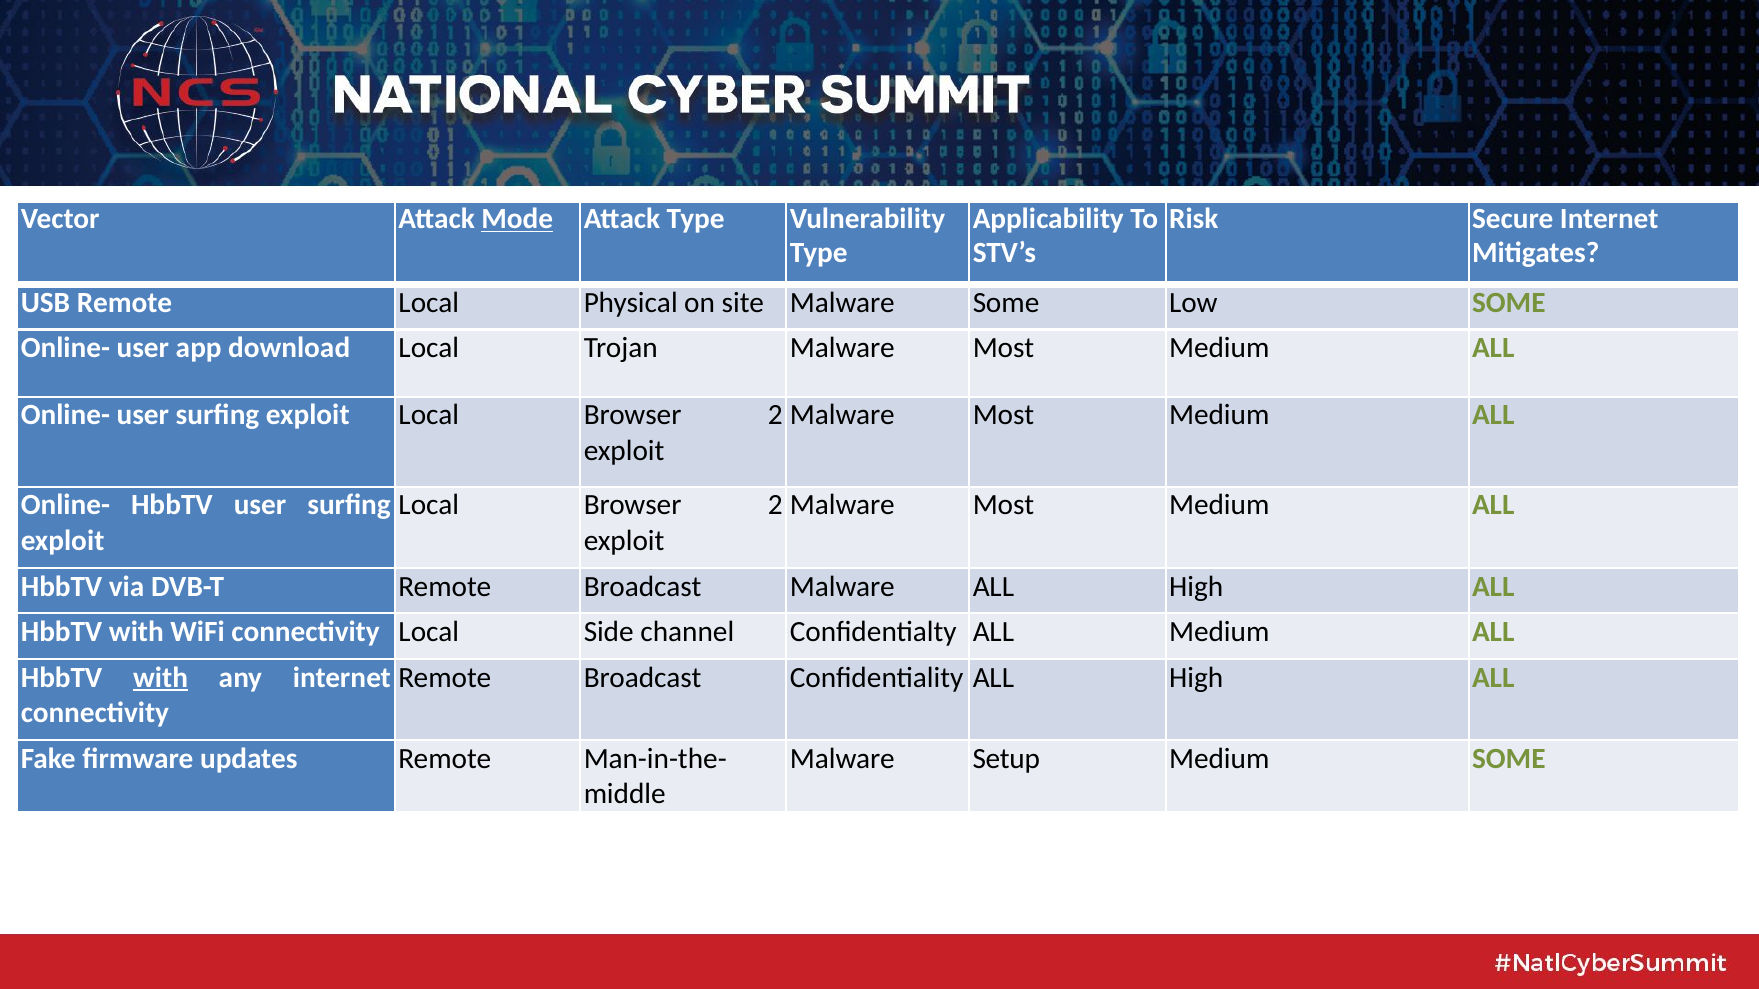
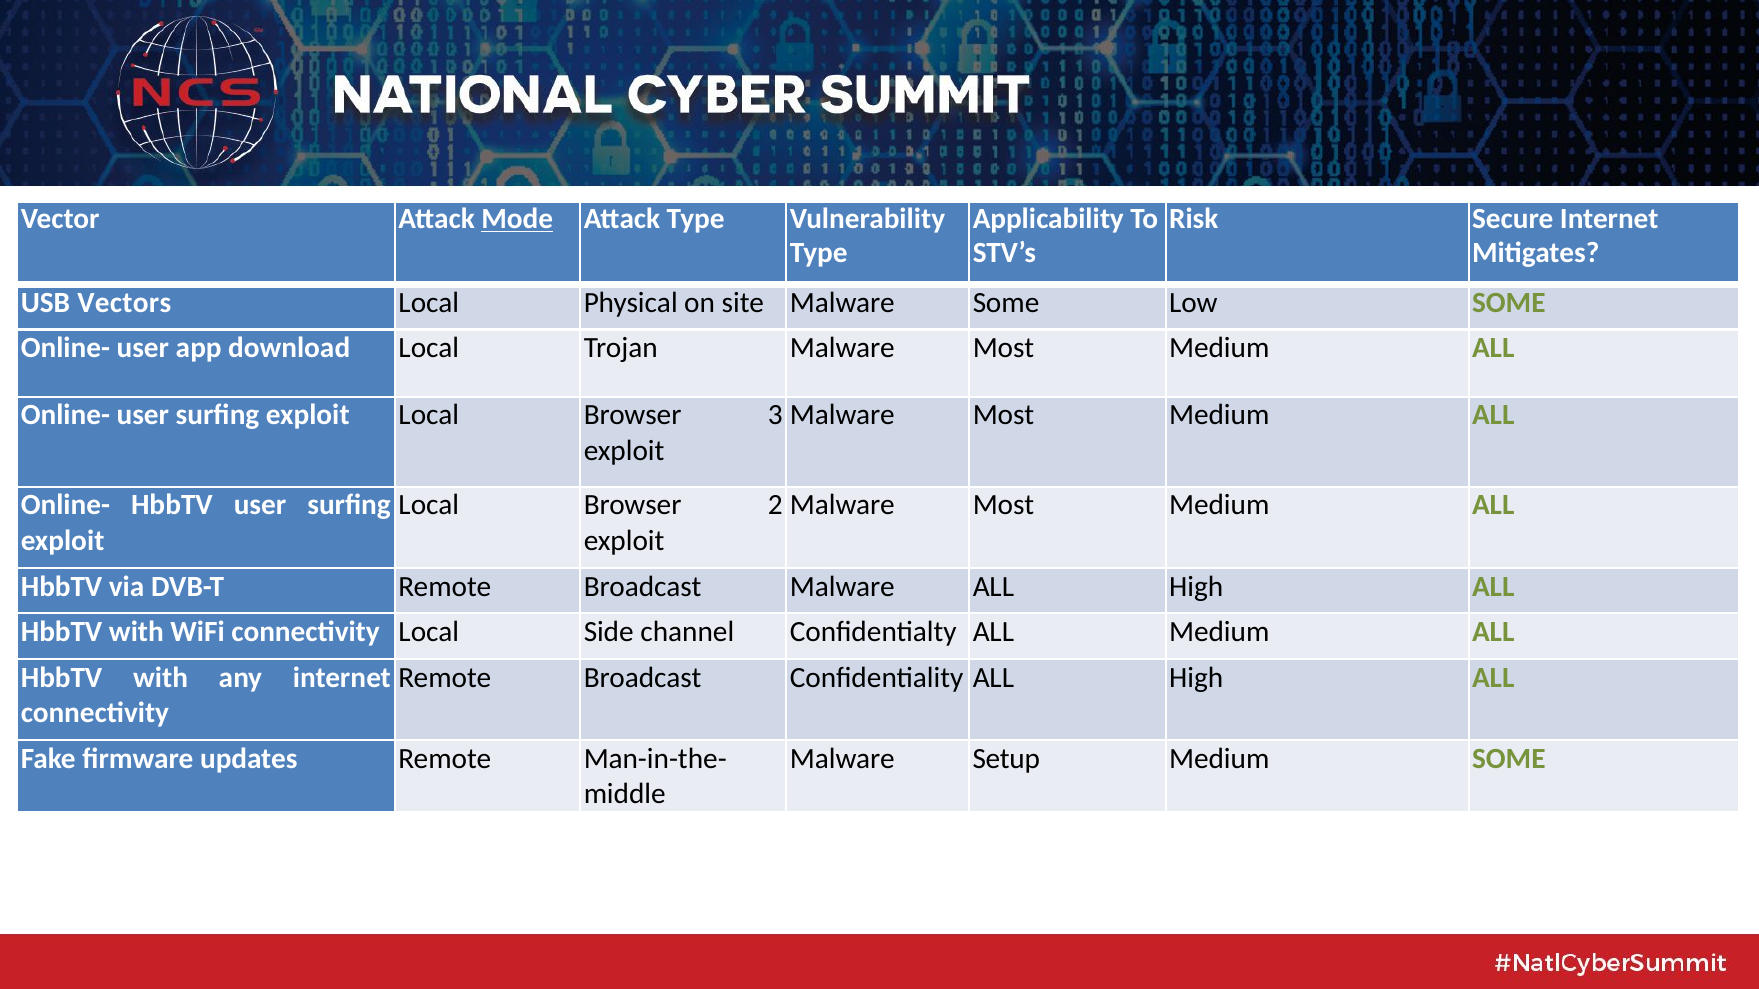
USB Remote: Remote -> Vectors (124, 303)
2: 2 -> 3 (775, 415)
with underline: present -> none (161, 678)
